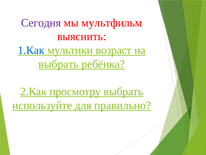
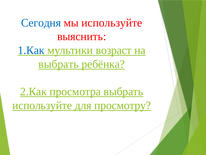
Сегодня colour: purple -> blue (41, 23)
мы мультфильм: мультфильм -> используйте (112, 23)
просмотру: просмотру -> просмотра (75, 91)
правильно: правильно -> просмотру (123, 105)
